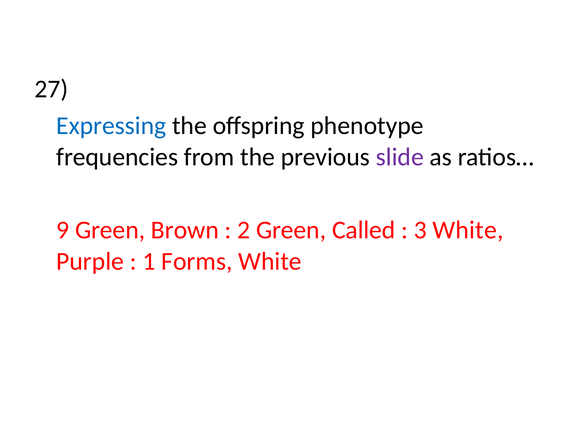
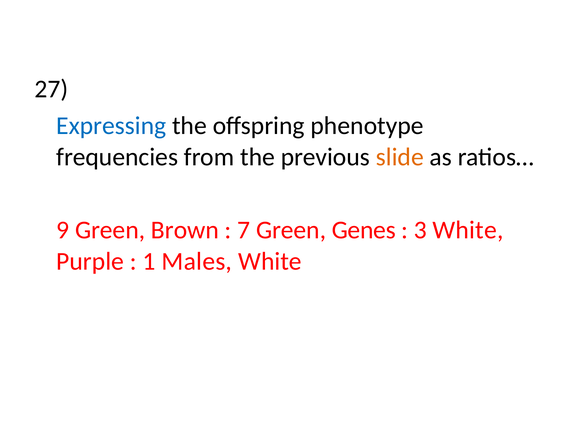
slide colour: purple -> orange (400, 157)
2: 2 -> 7 (244, 230)
Called: Called -> Genes (364, 230)
Forms: Forms -> Males (197, 261)
